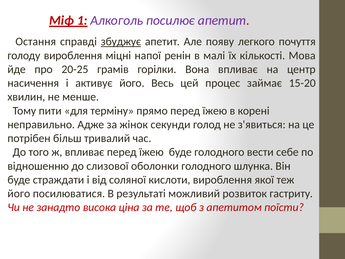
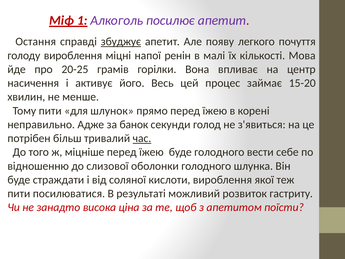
терміну: терміну -> шлунок (112, 111)
жінок: жінок -> банок (134, 124)
час underline: none -> present (142, 138)
ж впливає: впливає -> міцніше (85, 152)
його: його -> пити (19, 193)
